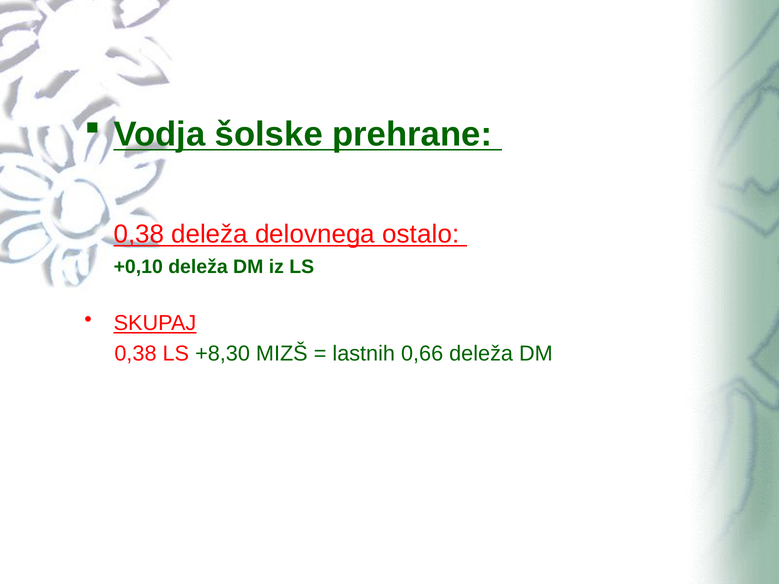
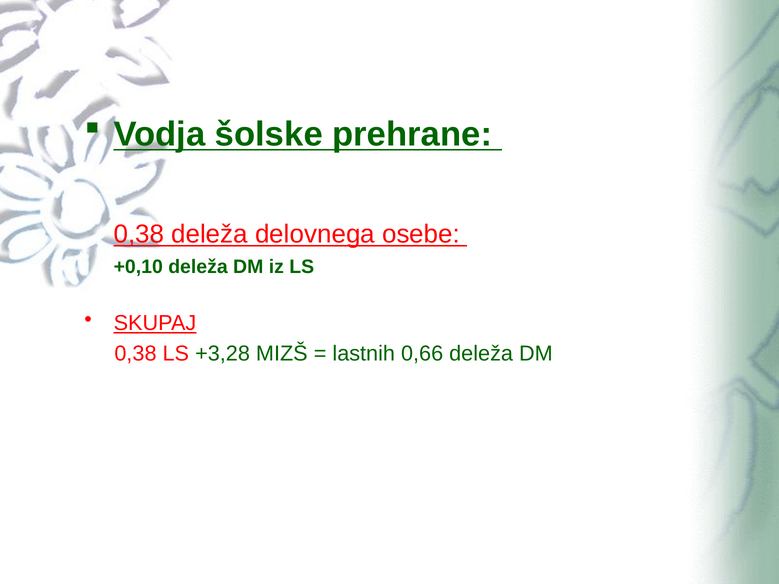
ostalo: ostalo -> osebe (421, 234)
+8,30: +8,30 -> +3,28 (223, 354)
